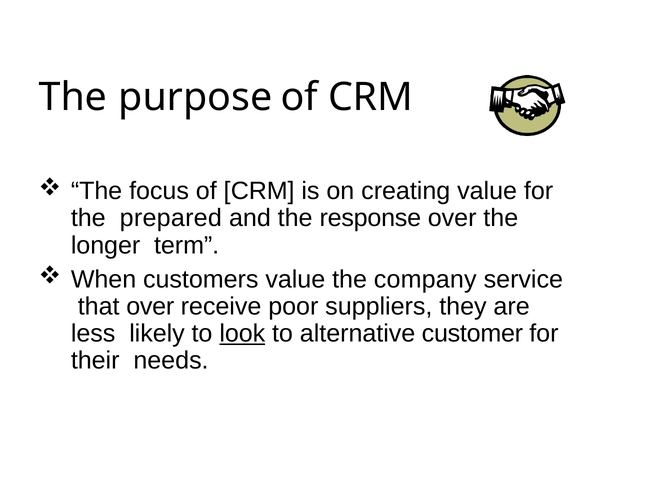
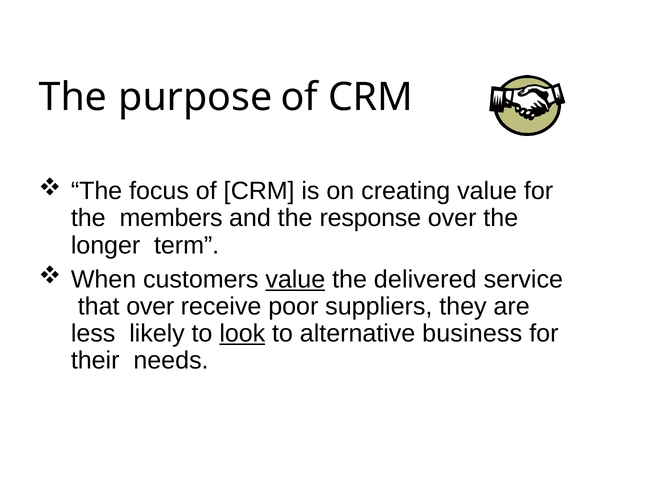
prepared: prepared -> members (171, 219)
value underline: none -> present (295, 280)
company: company -> delivered (425, 280)
customer: customer -> business (472, 334)
